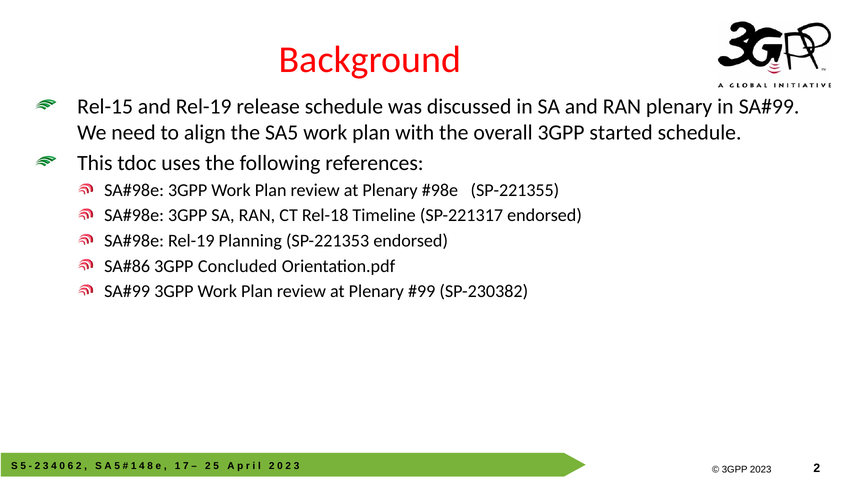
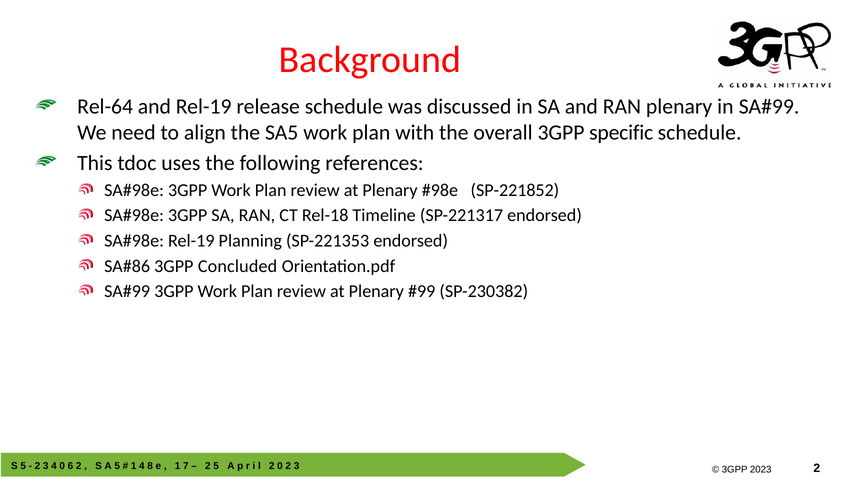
Rel-15: Rel-15 -> Rel-64 (105, 107)
started: started -> specific (621, 133)
SP-221355: SP-221355 -> SP-221852 (515, 190)
